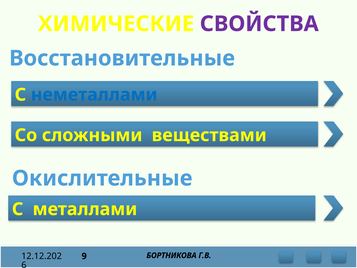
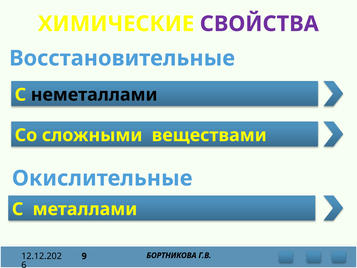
неметаллами colour: blue -> black (94, 95)
